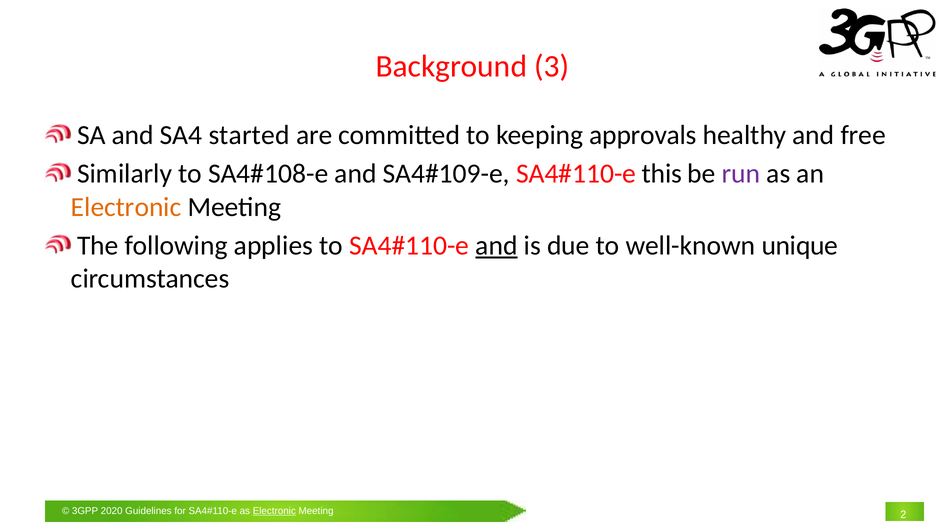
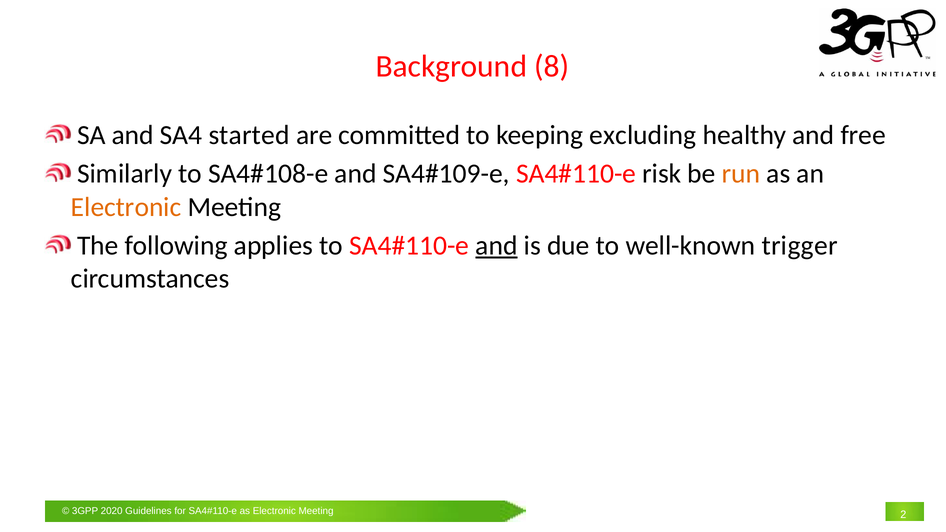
3: 3 -> 8 (552, 66)
approvals: approvals -> excluding (643, 135)
this: this -> risk (662, 174)
run colour: purple -> orange (741, 174)
unique: unique -> trigger (800, 246)
Electronic underline: present -> none (274, 511)
